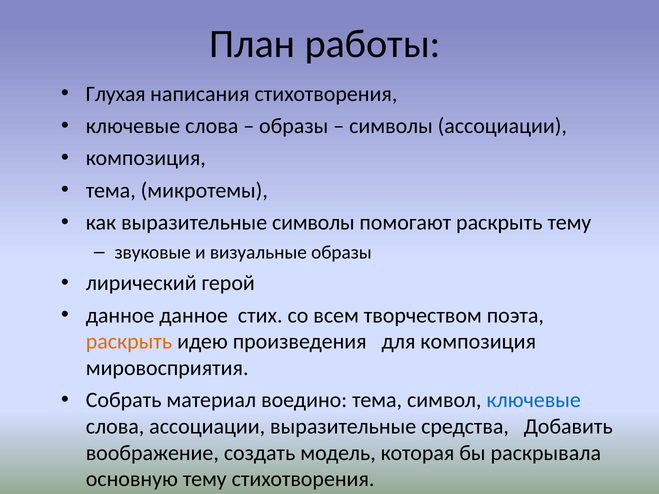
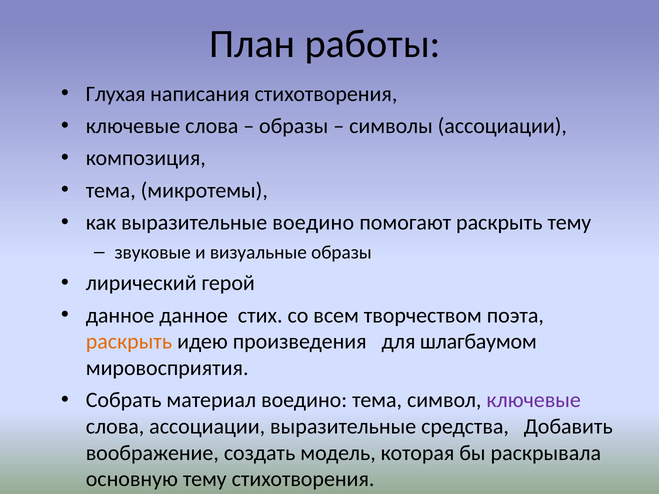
выразительные символы: символы -> воедино (313, 223)
для композиция: композиция -> шлагбаумом (478, 342)
ключевые colour: blue -> purple (534, 400)
